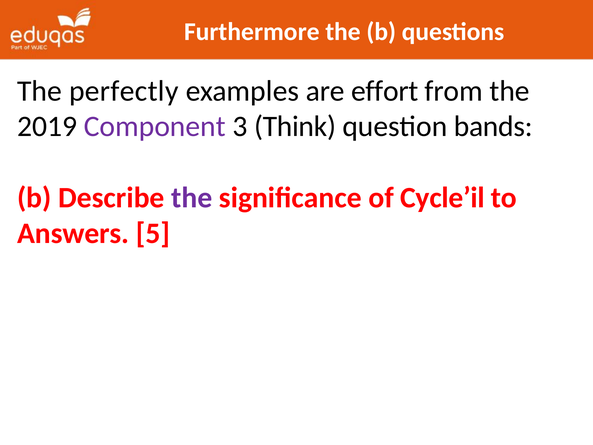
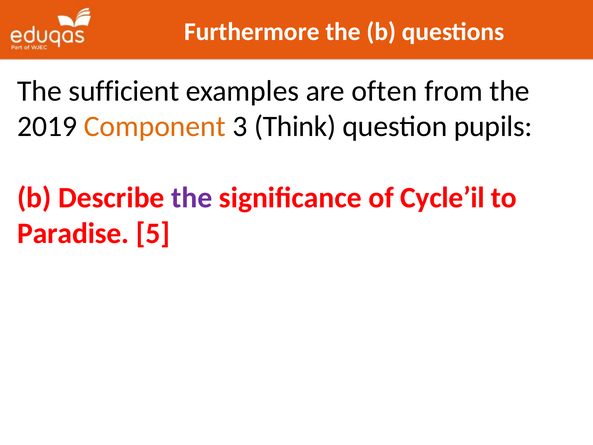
perfectly: perfectly -> sufficient (124, 91)
effort: effort -> often (384, 91)
Component colour: purple -> orange (155, 126)
bands: bands -> pupils (493, 126)
Answers: Answers -> Paradise (73, 233)
